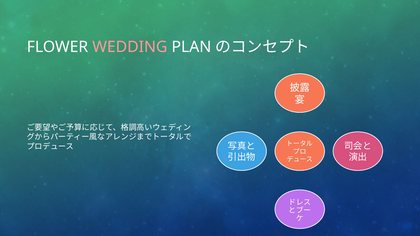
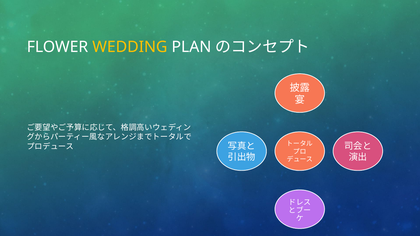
WEDDING colour: pink -> yellow (130, 47)
